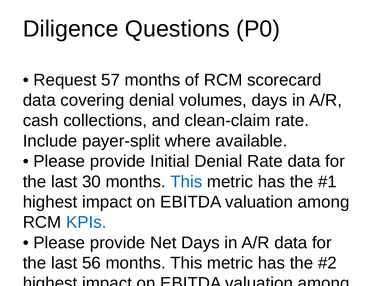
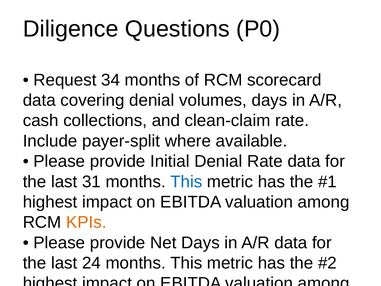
57: 57 -> 34 (111, 80)
30: 30 -> 31 (92, 182)
KPIs colour: blue -> orange (86, 222)
56: 56 -> 24 (92, 263)
